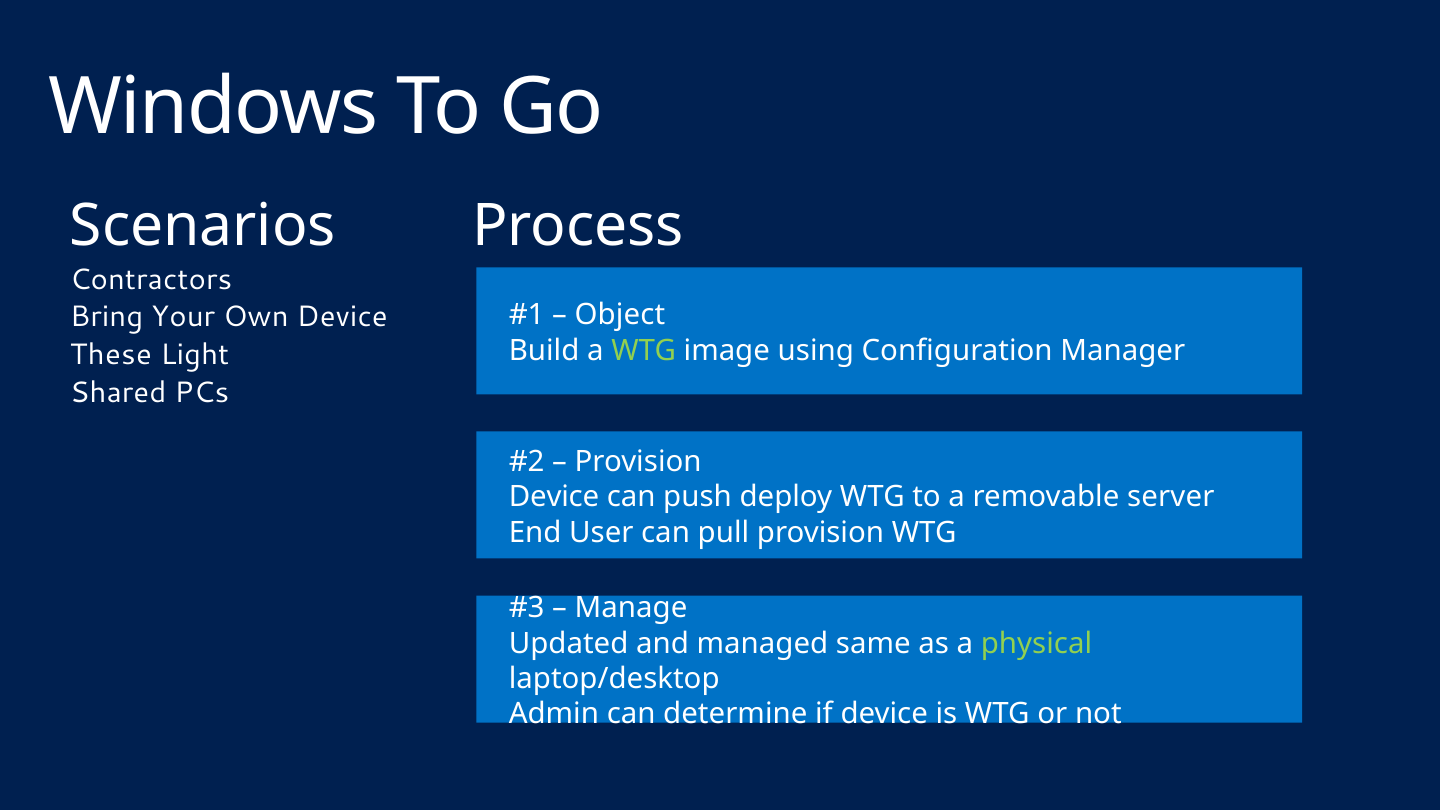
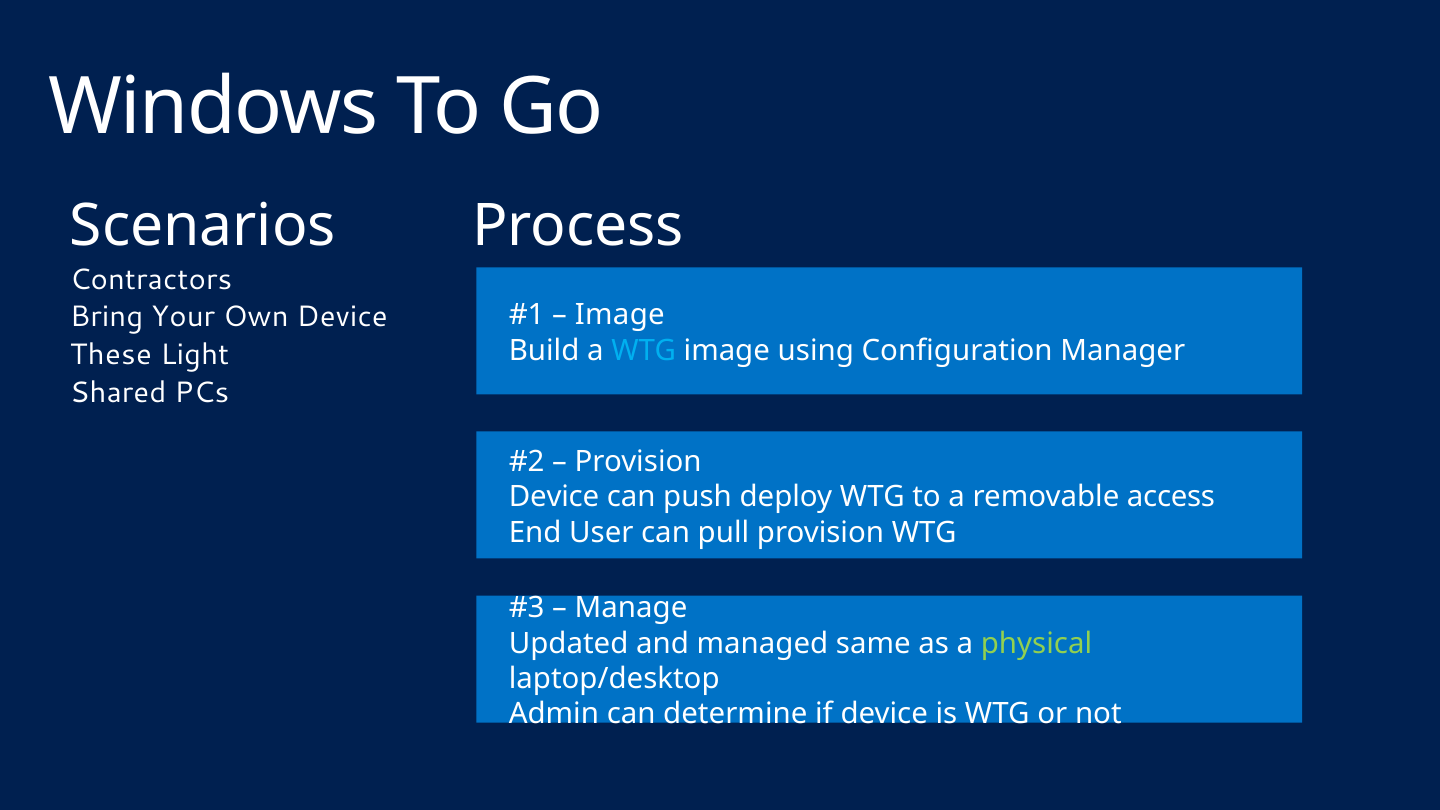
Object: Object -> Image (620, 315)
WTG colour: light green -> light blue (644, 351)
server: server -> access (1171, 497)
